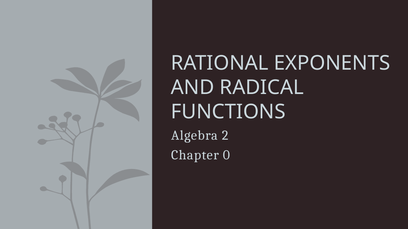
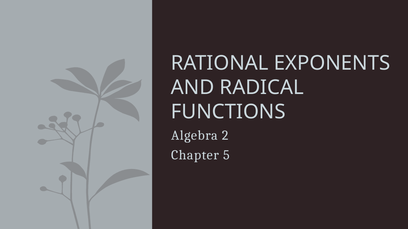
0: 0 -> 5 (226, 155)
